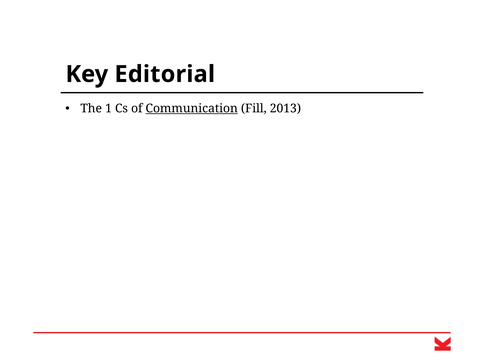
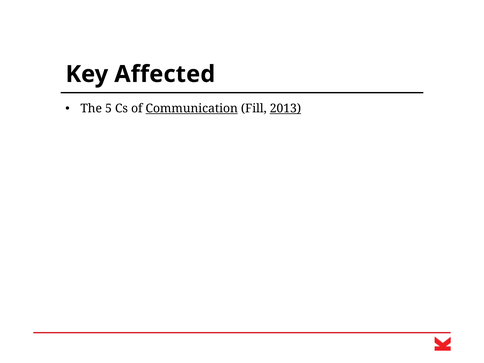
Editorial: Editorial -> Affected (165, 74)
1: 1 -> 5 (109, 108)
2013 underline: none -> present (285, 108)
